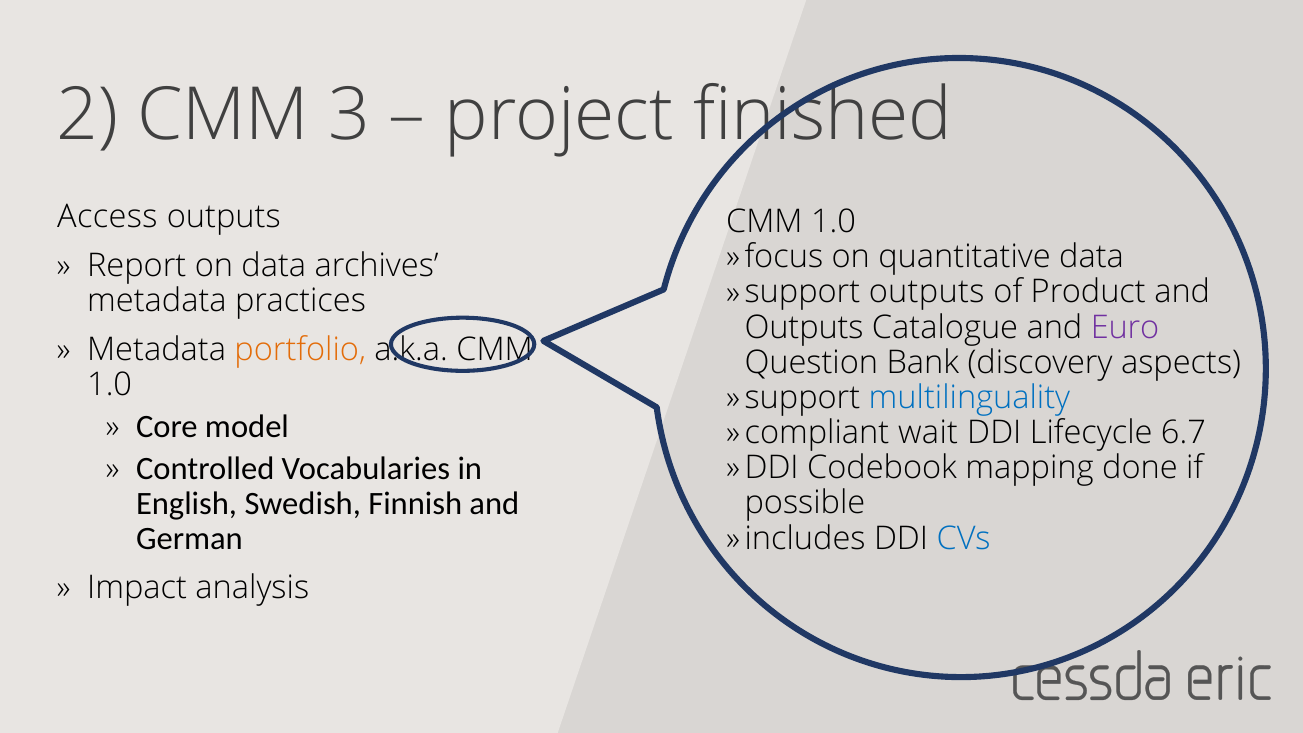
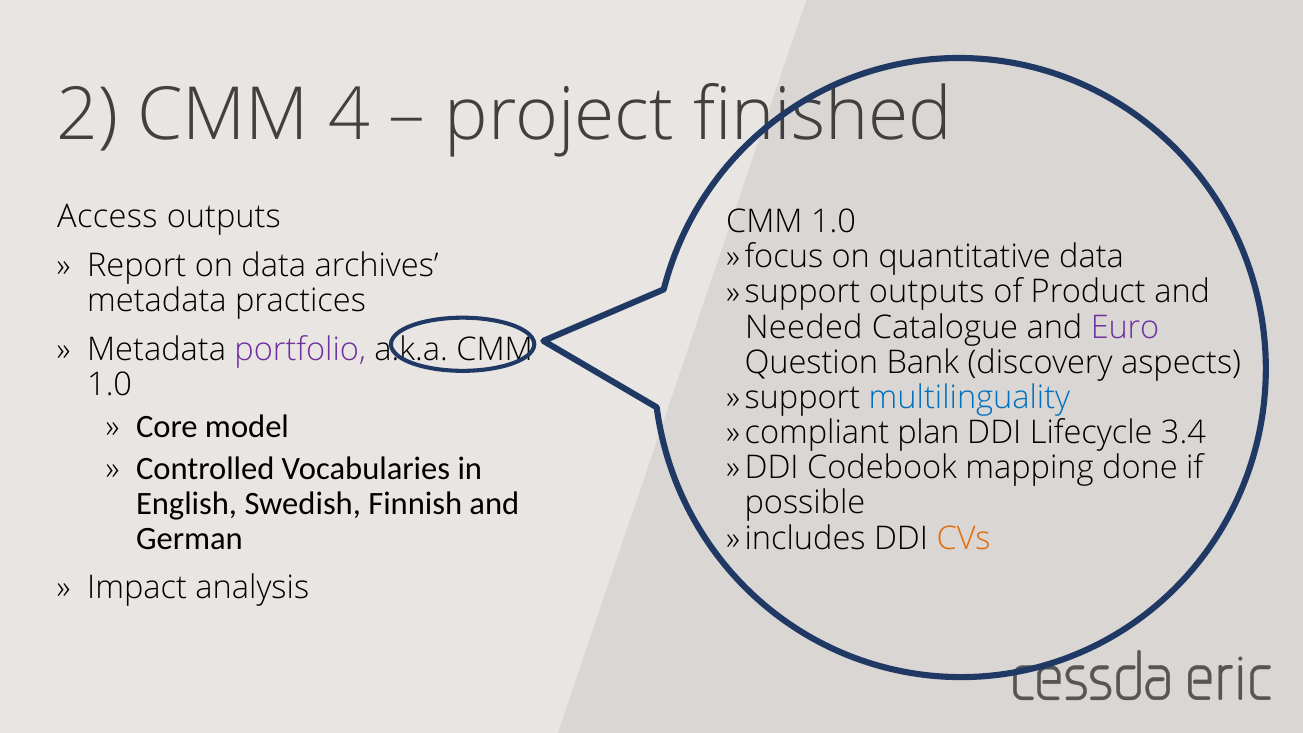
3: 3 -> 4 (349, 115)
Outputs: Outputs -> Needed (804, 327)
portfolio colour: orange -> purple (300, 349)
wait: wait -> plan (928, 433)
6.7: 6.7 -> 3.4 (1183, 433)
CVs colour: blue -> orange (964, 538)
